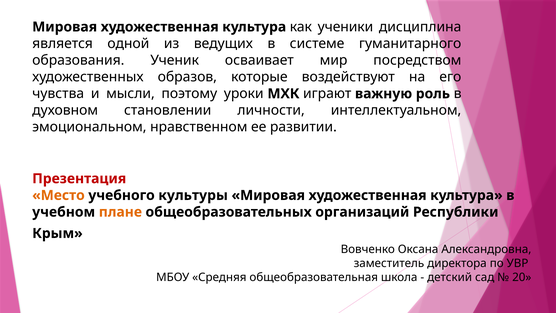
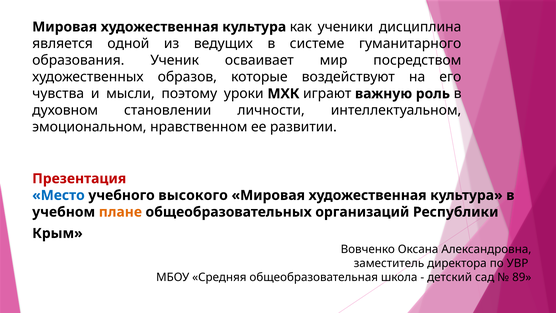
Место colour: orange -> blue (58, 195)
культуры: культуры -> высокого (193, 195)
20: 20 -> 89 (522, 277)
